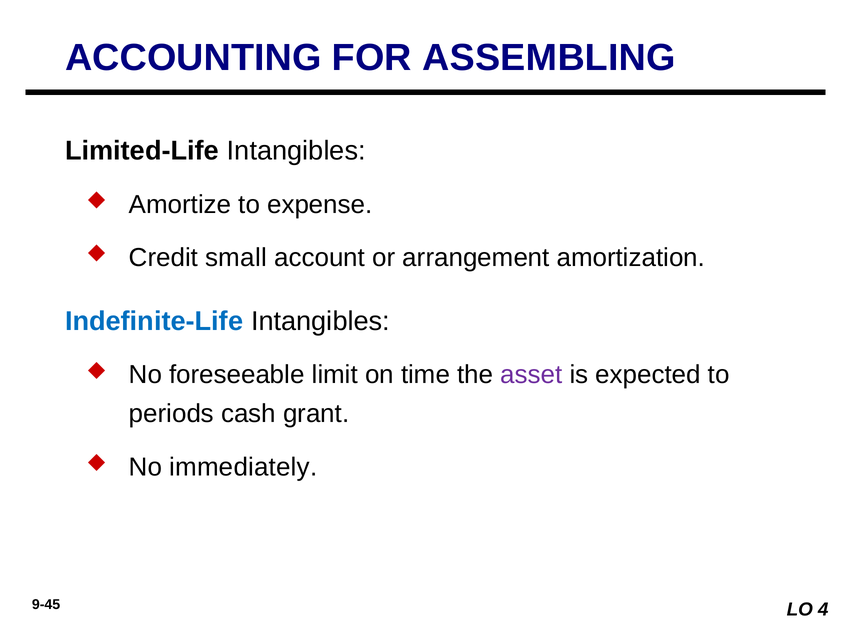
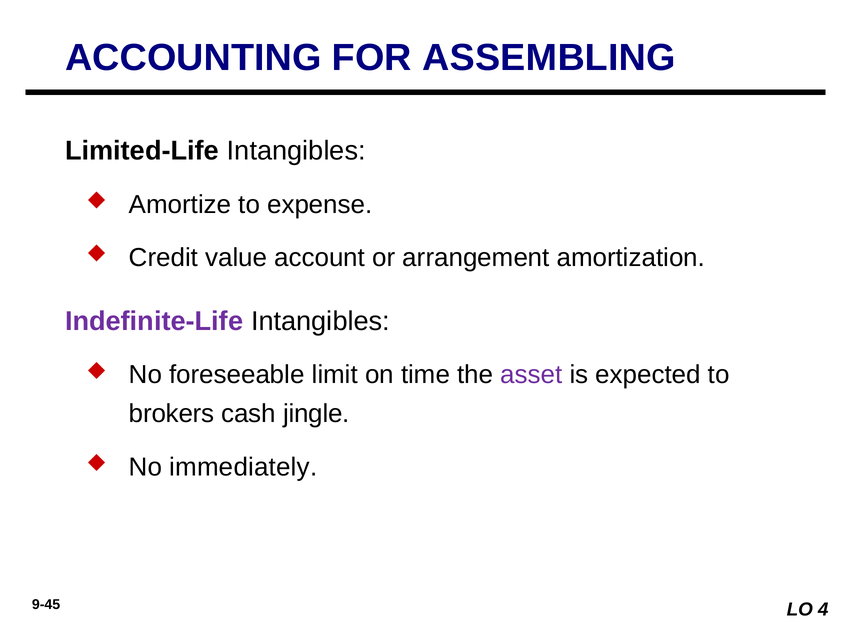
small: small -> value (236, 258)
Indefinite-Life colour: blue -> purple (154, 321)
periods: periods -> brokers (172, 414)
grant: grant -> jingle (316, 414)
